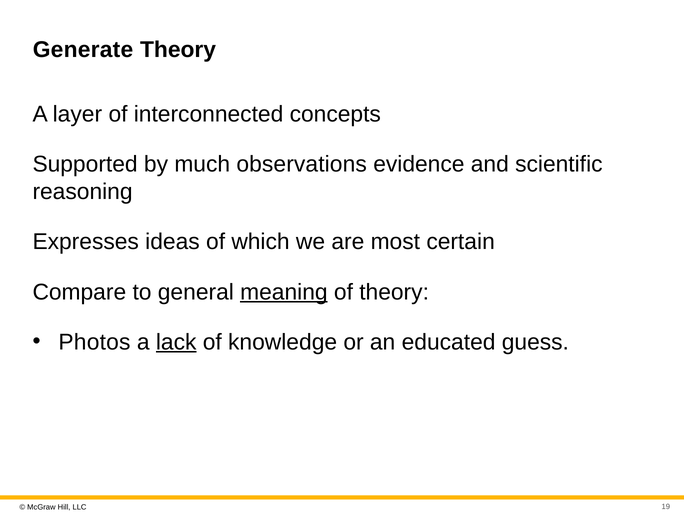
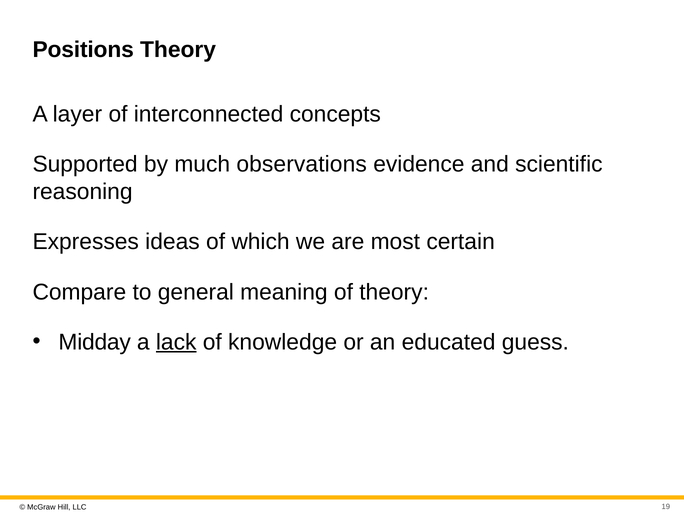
Generate: Generate -> Positions (83, 50)
meaning underline: present -> none (284, 292)
Photos: Photos -> Midday (95, 342)
